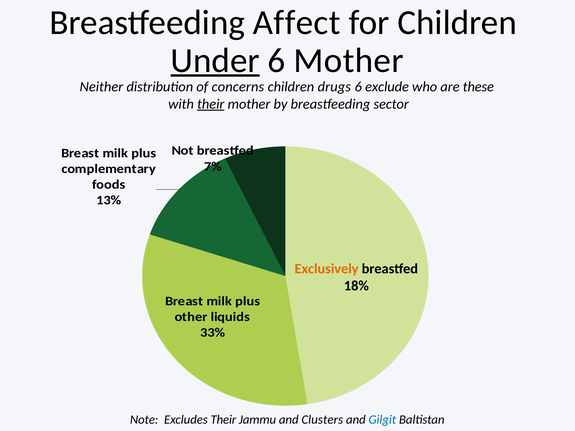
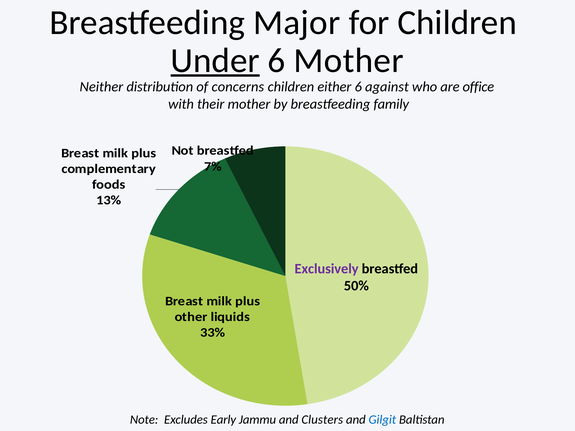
Affect: Affect -> Major (297, 22)
drugs: drugs -> either (334, 87)
exclude: exclude -> against (387, 87)
these: these -> office (478, 87)
their underline: present -> none (211, 104)
sector: sector -> family (391, 104)
Exclusively colour: orange -> purple (327, 269)
18%: 18% -> 50% (356, 286)
Excludes Their: Their -> Early (223, 420)
